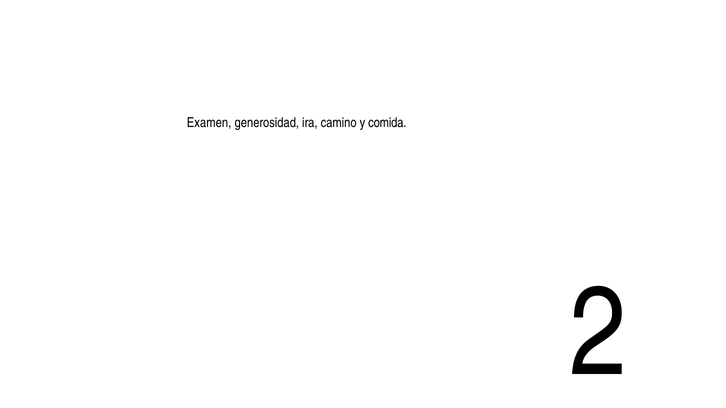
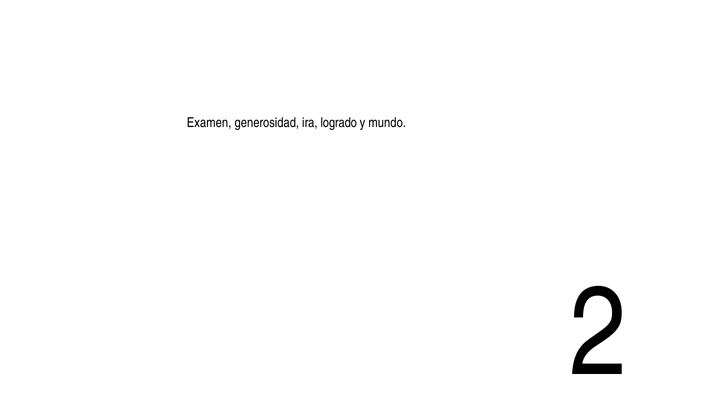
camino: camino -> logrado (339, 123)
comida: comida -> mundo (387, 123)
